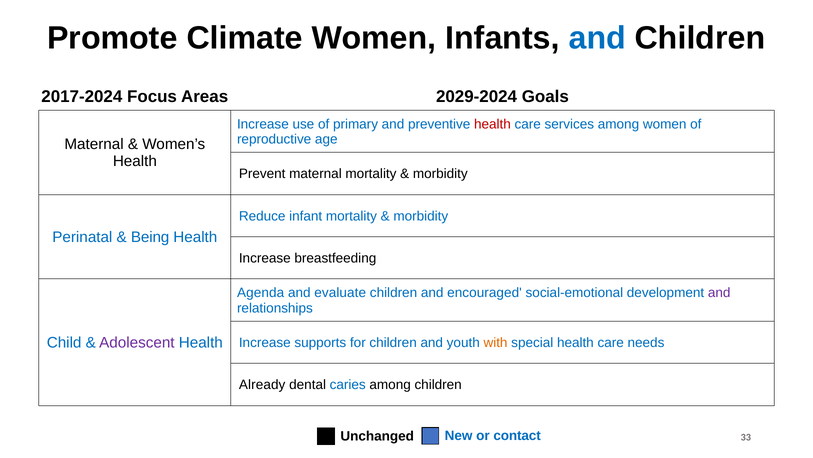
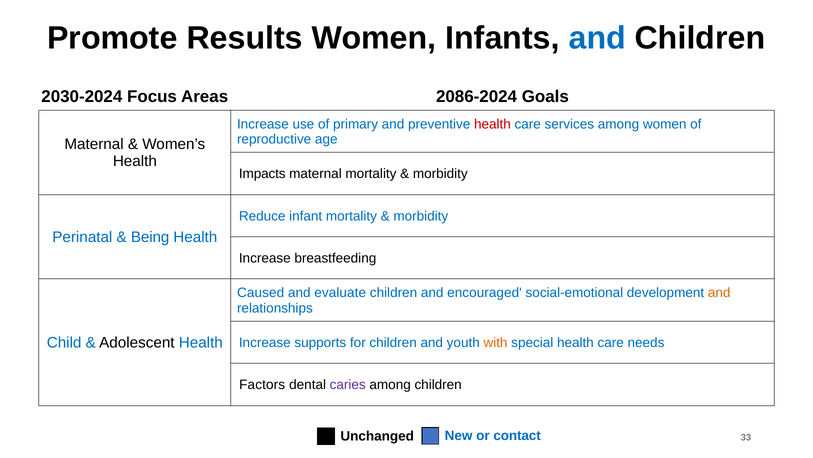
Climate: Climate -> Results (245, 38)
2017-2024: 2017-2024 -> 2030-2024 (82, 97)
2029-2024: 2029-2024 -> 2086-2024 (477, 97)
Prevent: Prevent -> Impacts (262, 174)
Agenda: Agenda -> Caused (261, 293)
and colour: purple -> orange (719, 293)
Adolescent colour: purple -> black (137, 342)
Already: Already -> Factors (262, 384)
caries colour: blue -> purple (348, 384)
